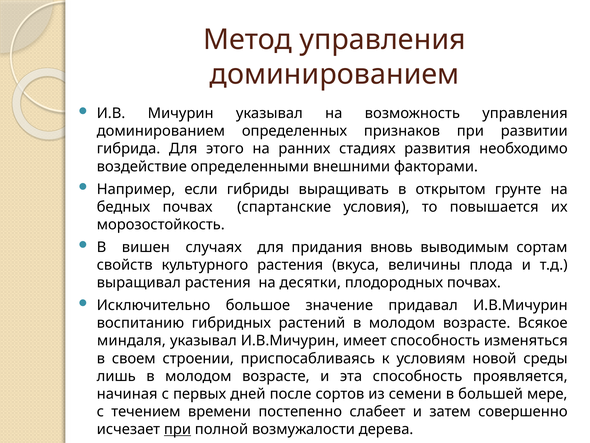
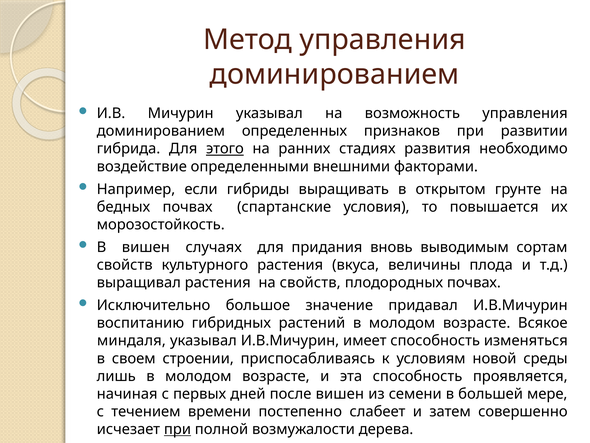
этого underline: none -> present (225, 149)
на десятки: десятки -> свойств (310, 282)
после сортов: сортов -> вишен (340, 393)
